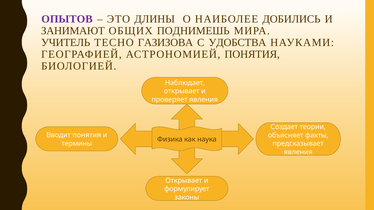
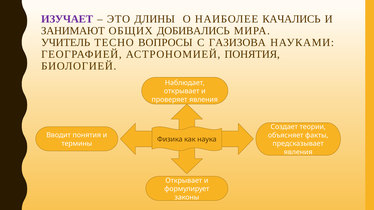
ОПЫТОВ: ОПЫТОВ -> ИЗУЧАЕТ (67, 19)
ДОБИЛИСЬ: ДОБИЛИСЬ -> КАЧАЛИСЬ (291, 19)
ПОДНИМЕШЬ: ПОДНИМЕШЬ -> ДОБИВАЛИСЬ (193, 31)
ГАЗИЗОВА: ГАЗИЗОВА -> ВОПРОСЫ (165, 43)
УДОБСТВА: УДОБСТВА -> ГАЗИЗОВА (237, 43)
